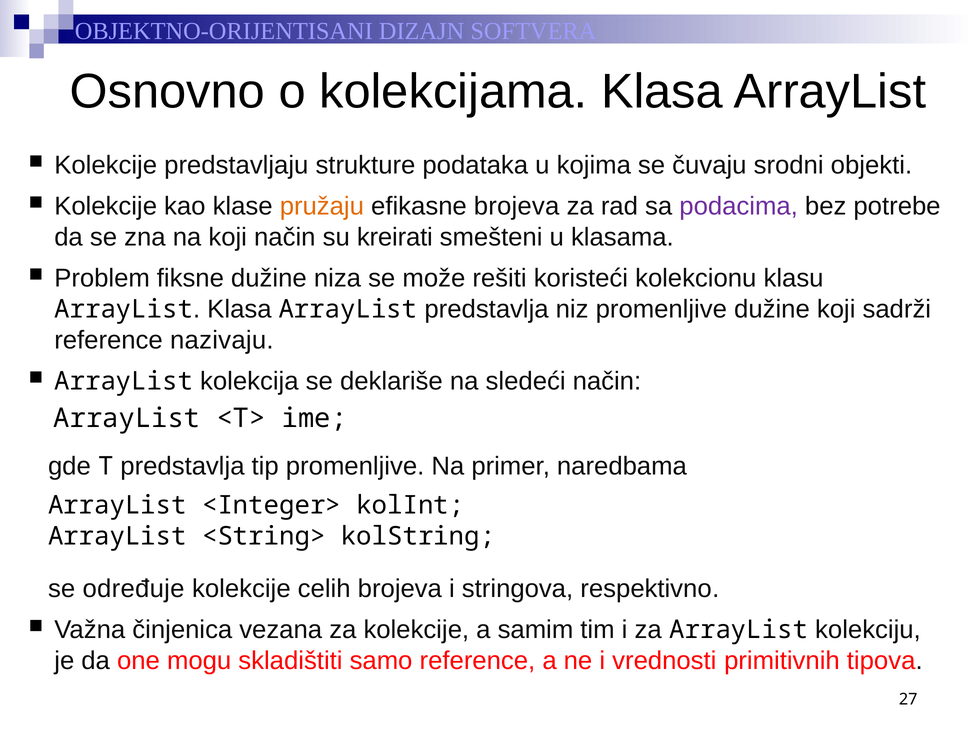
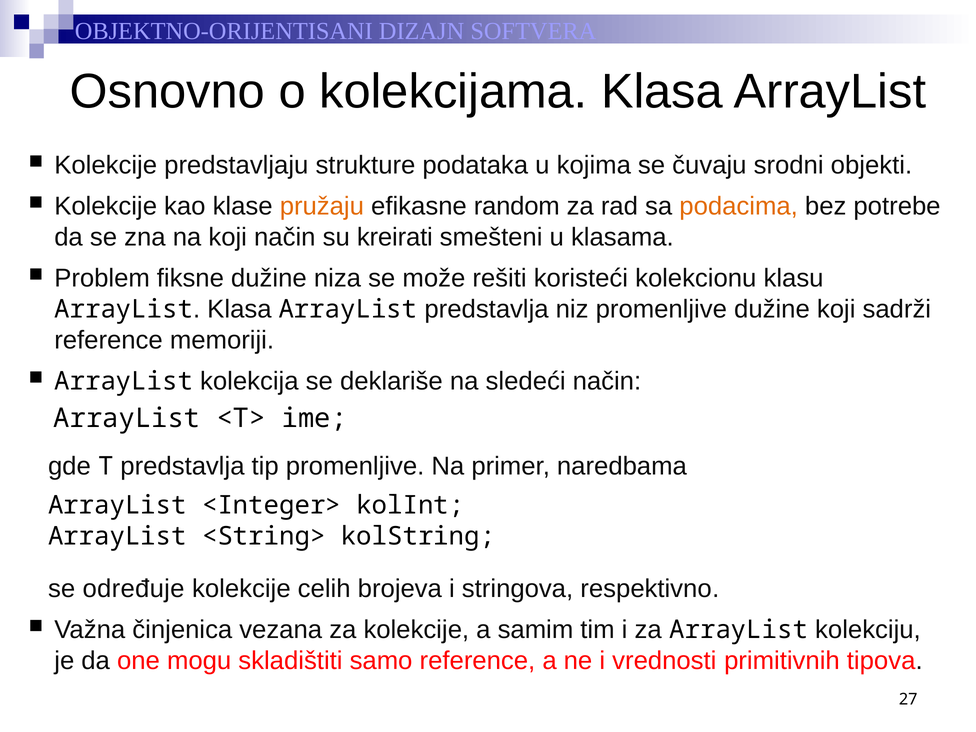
efikasne brojeva: brojeva -> random (517, 206)
podacima colour: purple -> orange (739, 206)
nazivaju: nazivaju -> memoriji (222, 340)
